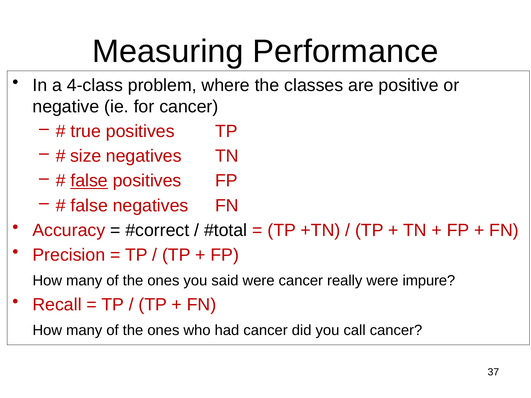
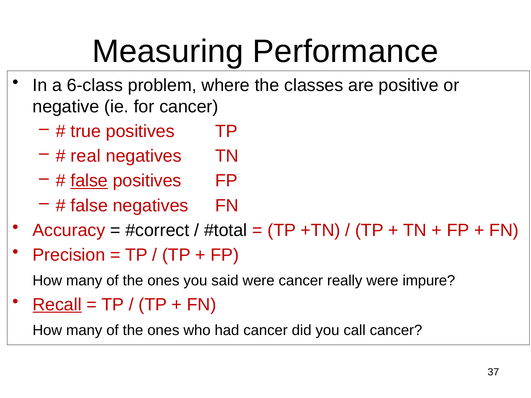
4-class: 4-class -> 6-class (95, 85)
size: size -> real (86, 156)
Recall underline: none -> present (57, 305)
